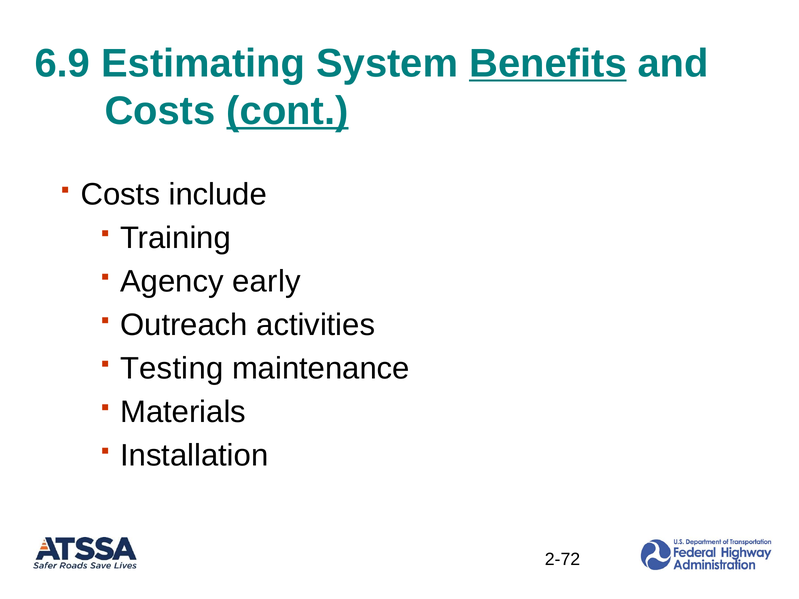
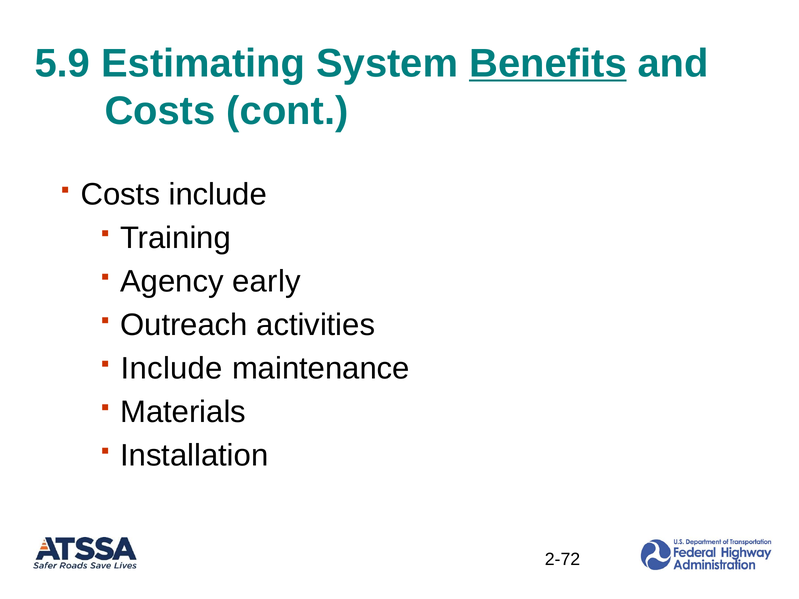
6.9: 6.9 -> 5.9 (62, 63)
cont underline: present -> none (287, 111)
Testing: Testing -> Include (172, 369)
